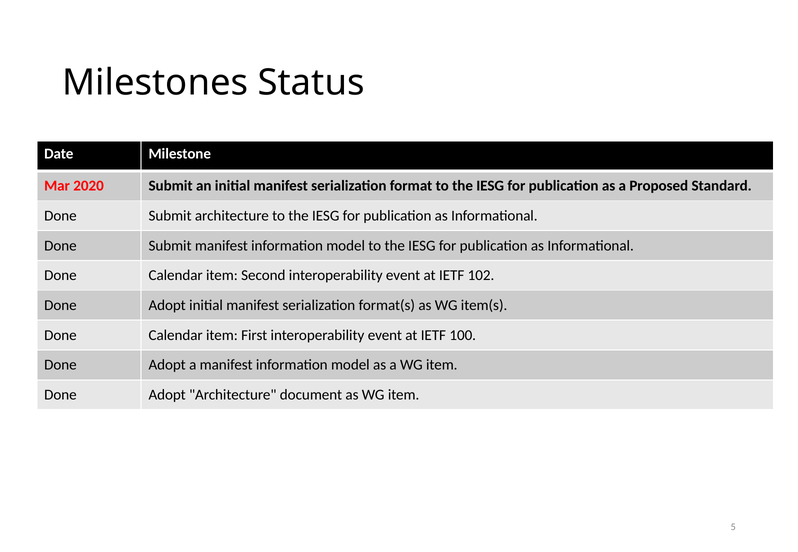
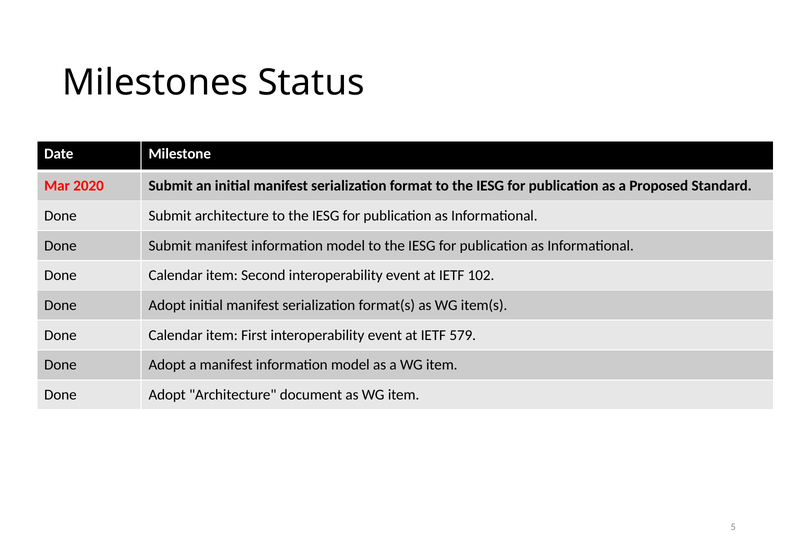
100: 100 -> 579 (463, 335)
